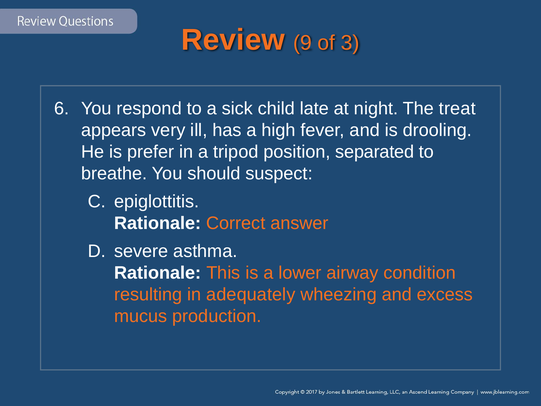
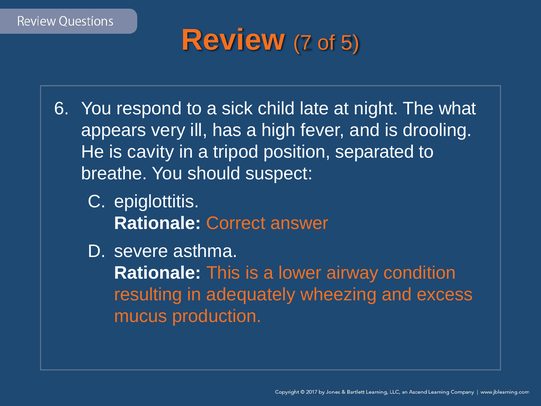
9: 9 -> 7 (302, 43)
3: 3 -> 5 (350, 43)
treat: treat -> what (458, 109)
prefer: prefer -> cavity (151, 152)
